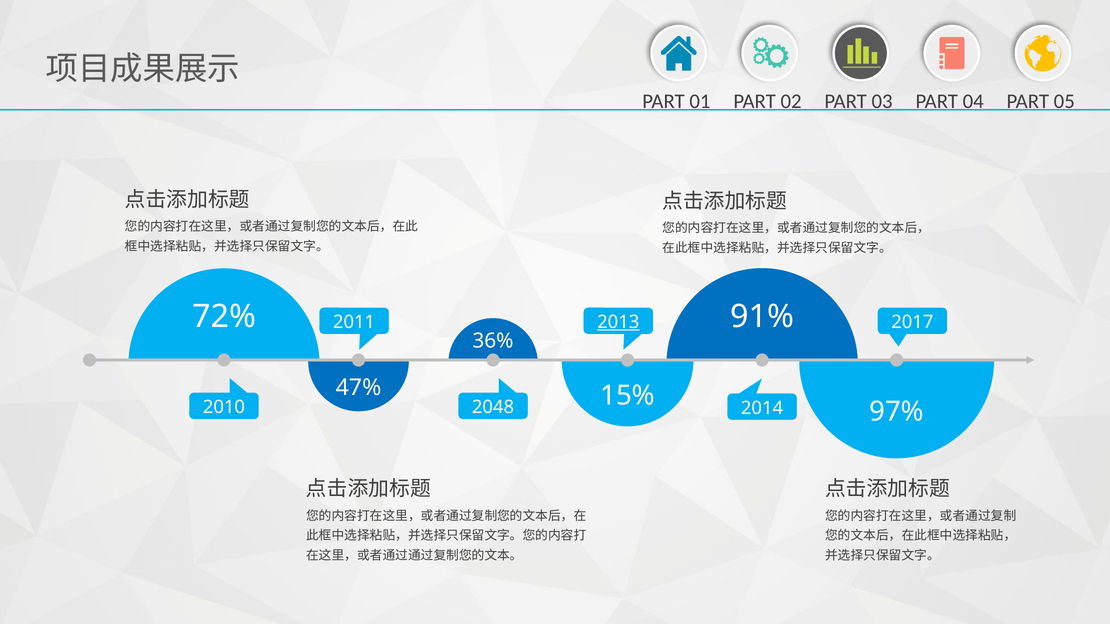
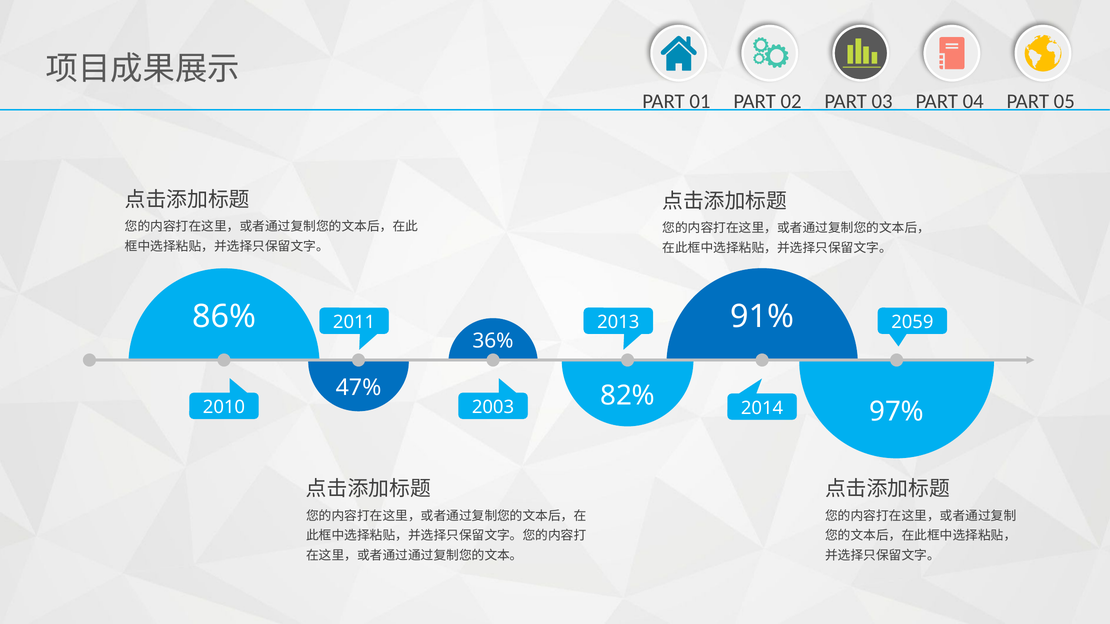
2017: 2017 -> 2059 (912, 322)
72%: 72% -> 86% (224, 317)
2013 underline: present -> none (618, 322)
15%: 15% -> 82% (628, 396)
2048: 2048 -> 2003 (493, 407)
